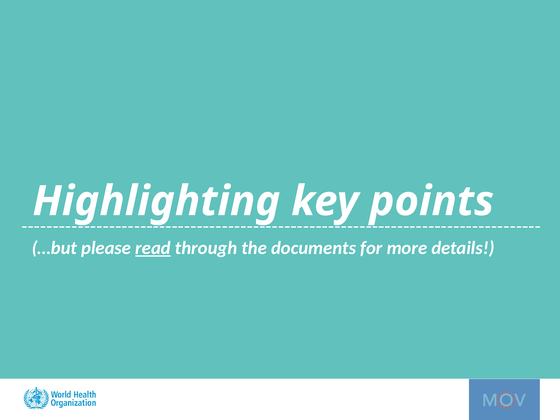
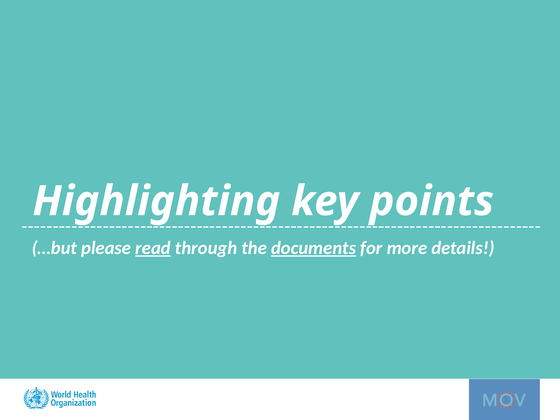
documents underline: none -> present (314, 248)
